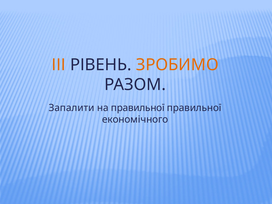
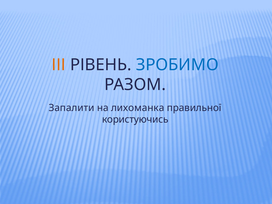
ЗРОБИМО colour: orange -> blue (177, 65)
на правильної: правильної -> лихоманка (138, 108)
економічного: економічного -> користуючись (135, 120)
